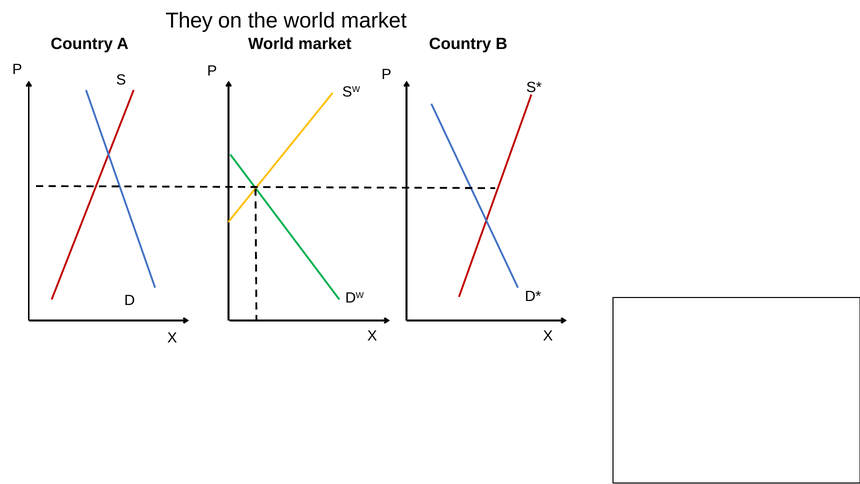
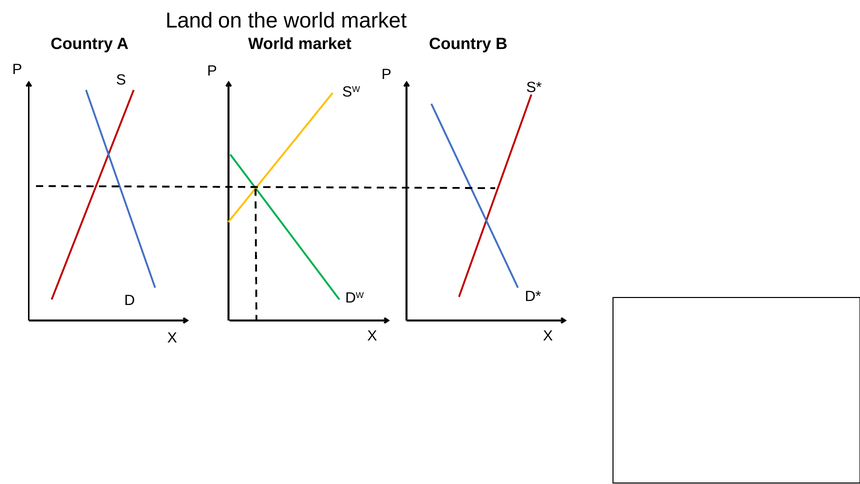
They: They -> Land (189, 20)
